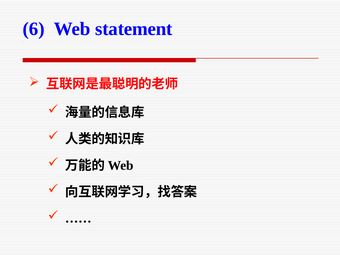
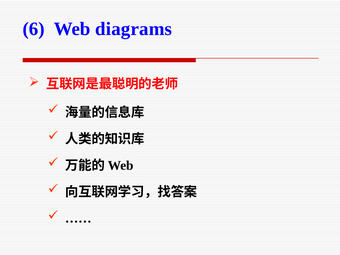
statement: statement -> diagrams (134, 29)
